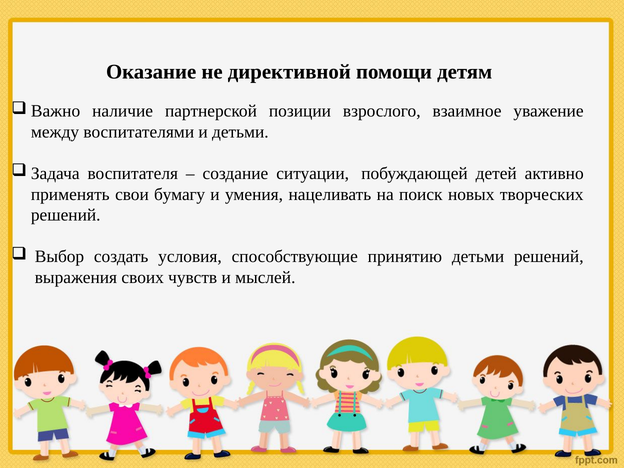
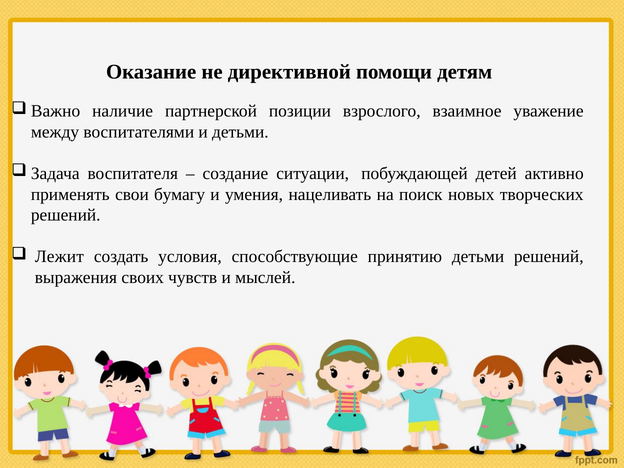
Выбор: Выбор -> Лежит (59, 257)
